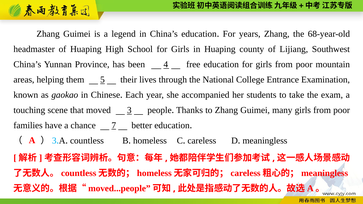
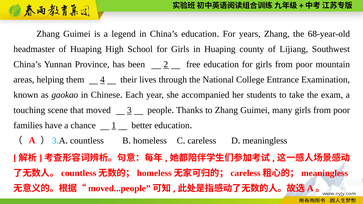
4: 4 -> 2 (166, 65)
5: 5 -> 4 (103, 80)
7: 7 -> 1 (114, 125)
